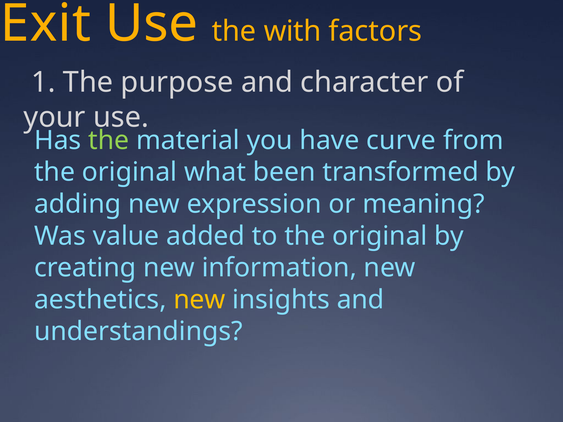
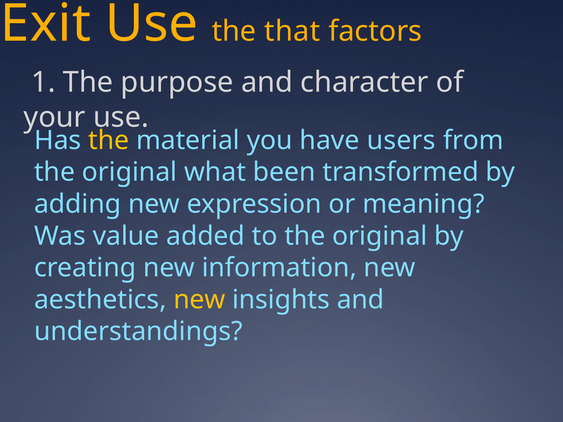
with: with -> that (292, 31)
the colour: light green -> yellow (109, 140)
curve: curve -> users (401, 140)
